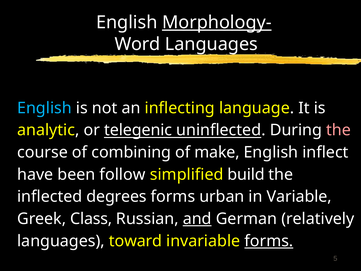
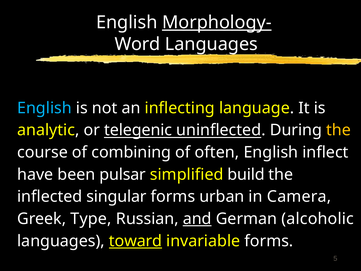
the colour: pink -> yellow (339, 130)
make: make -> often (217, 152)
follow: follow -> pulsar (123, 174)
degrees: degrees -> singular (117, 196)
Variable: Variable -> Camera (299, 196)
Class: Class -> Type (91, 219)
relatively: relatively -> alcoholic (318, 219)
toward underline: none -> present (136, 241)
forms underline: present -> none (269, 241)
